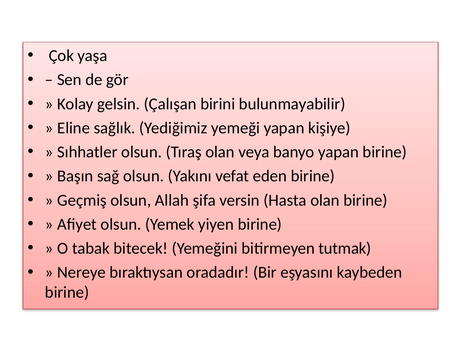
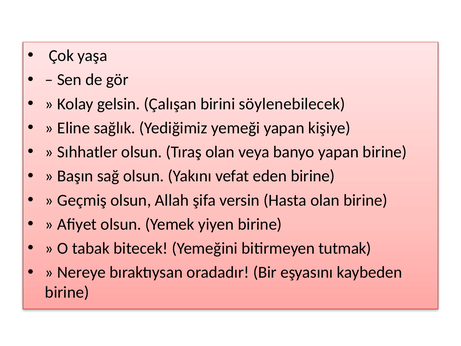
bulunmayabilir: bulunmayabilir -> söylenebilecek (292, 104)
